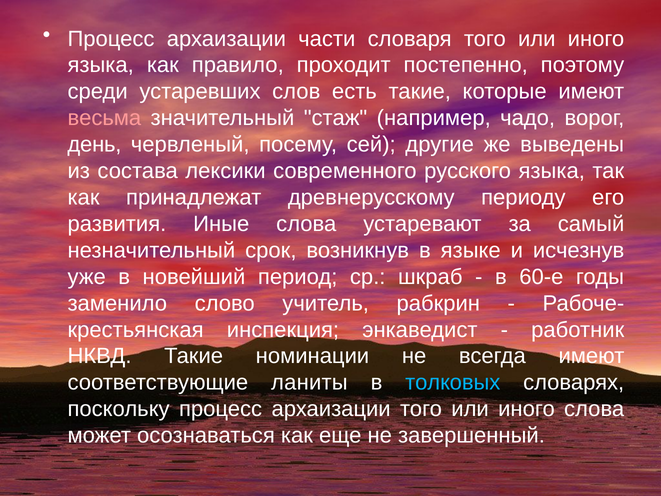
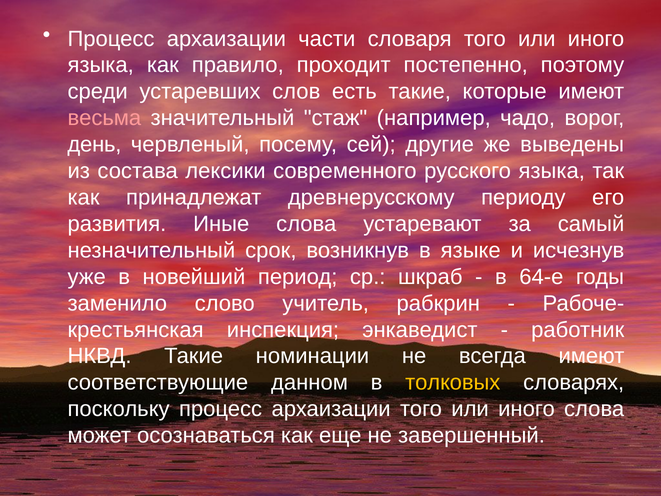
60-е: 60-е -> 64-е (541, 277)
ланиты: ланиты -> данном (310, 382)
толковых colour: light blue -> yellow (453, 382)
